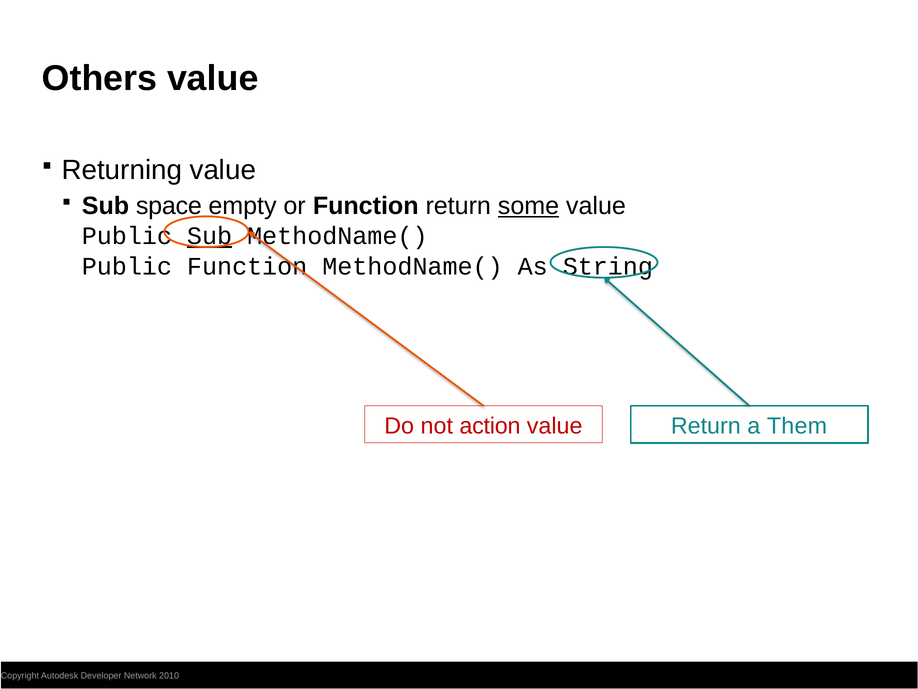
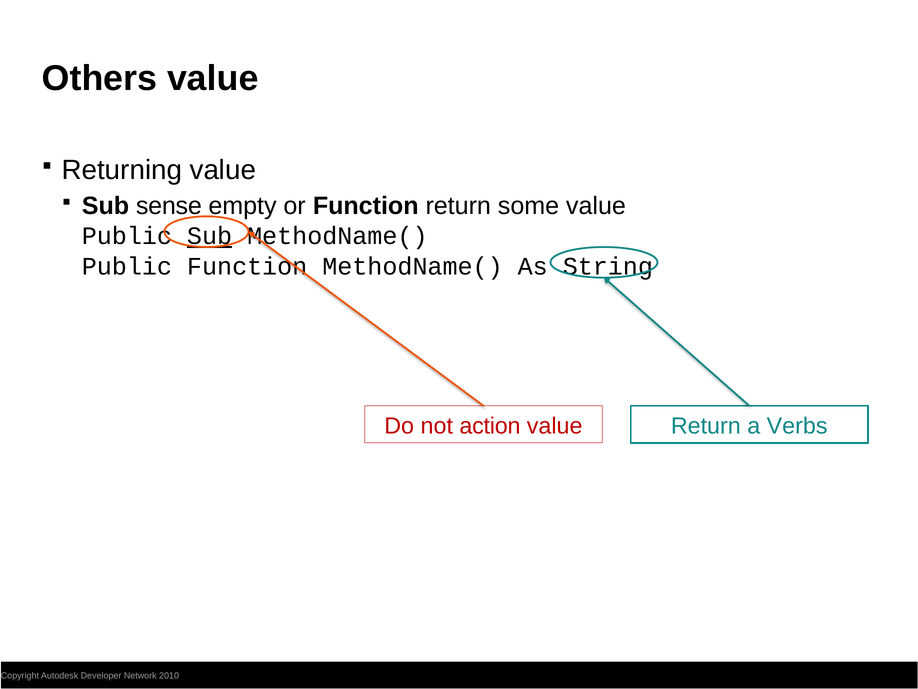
space: space -> sense (169, 206)
some underline: present -> none (529, 206)
Them: Them -> Verbs (797, 426)
